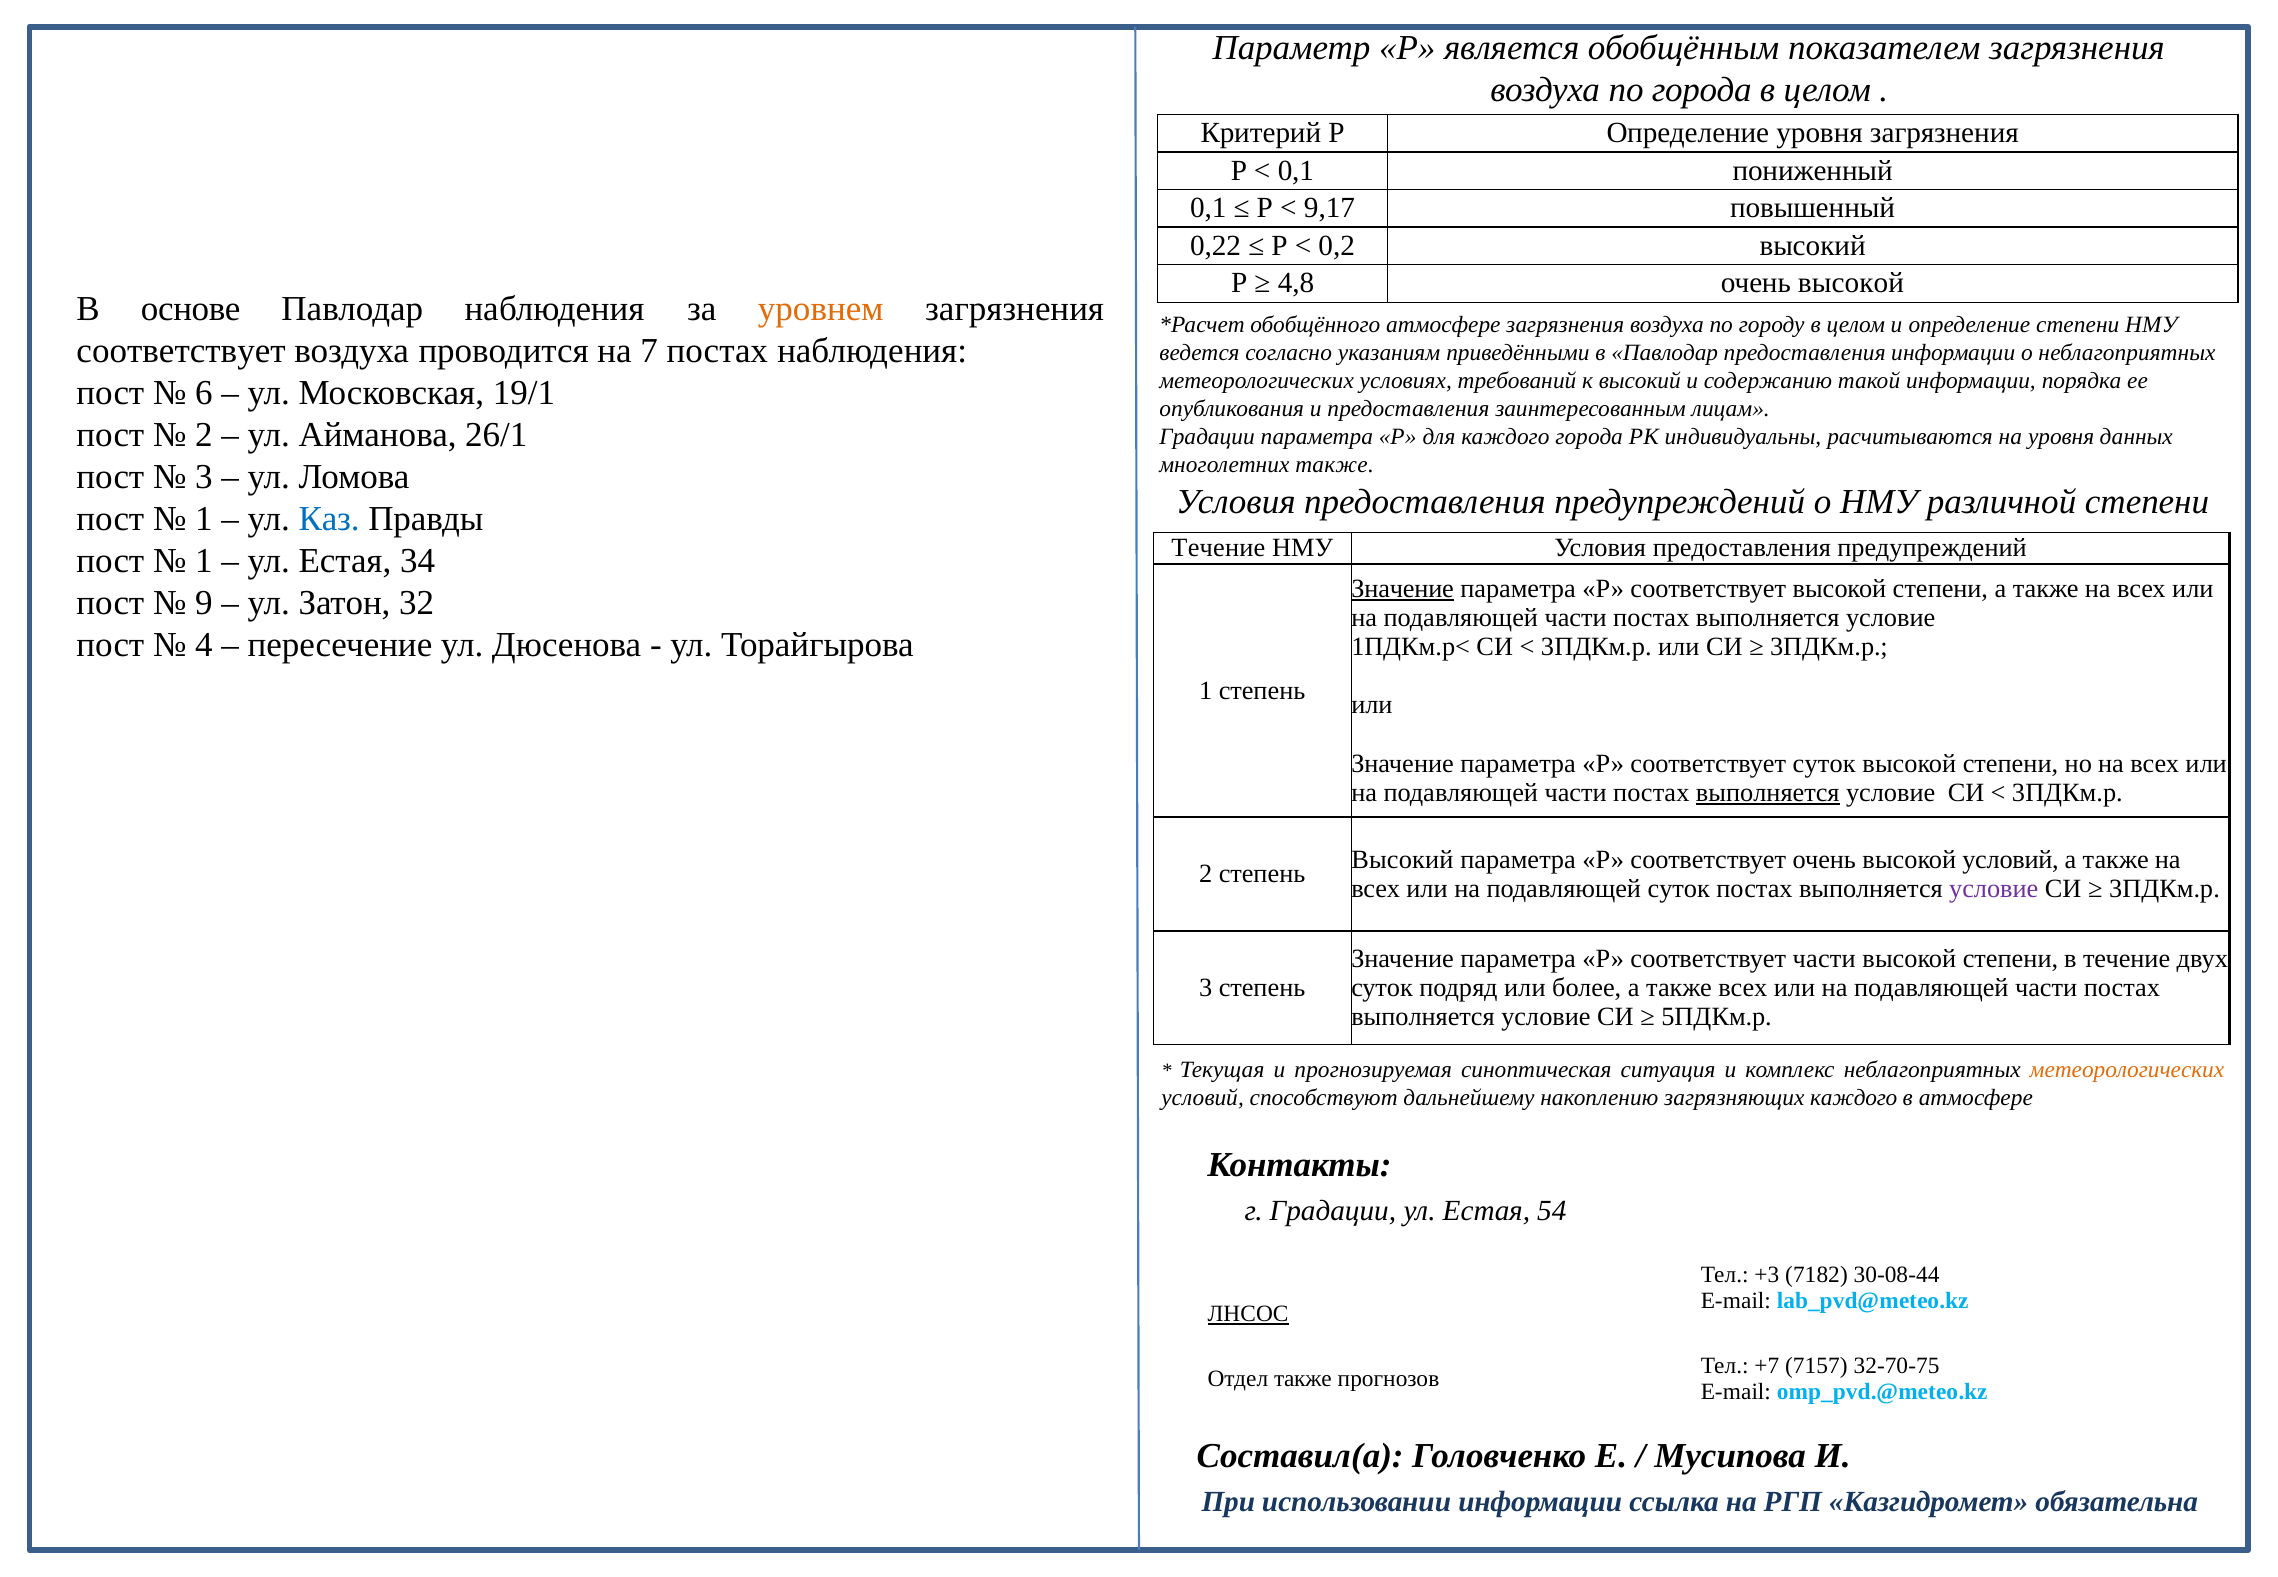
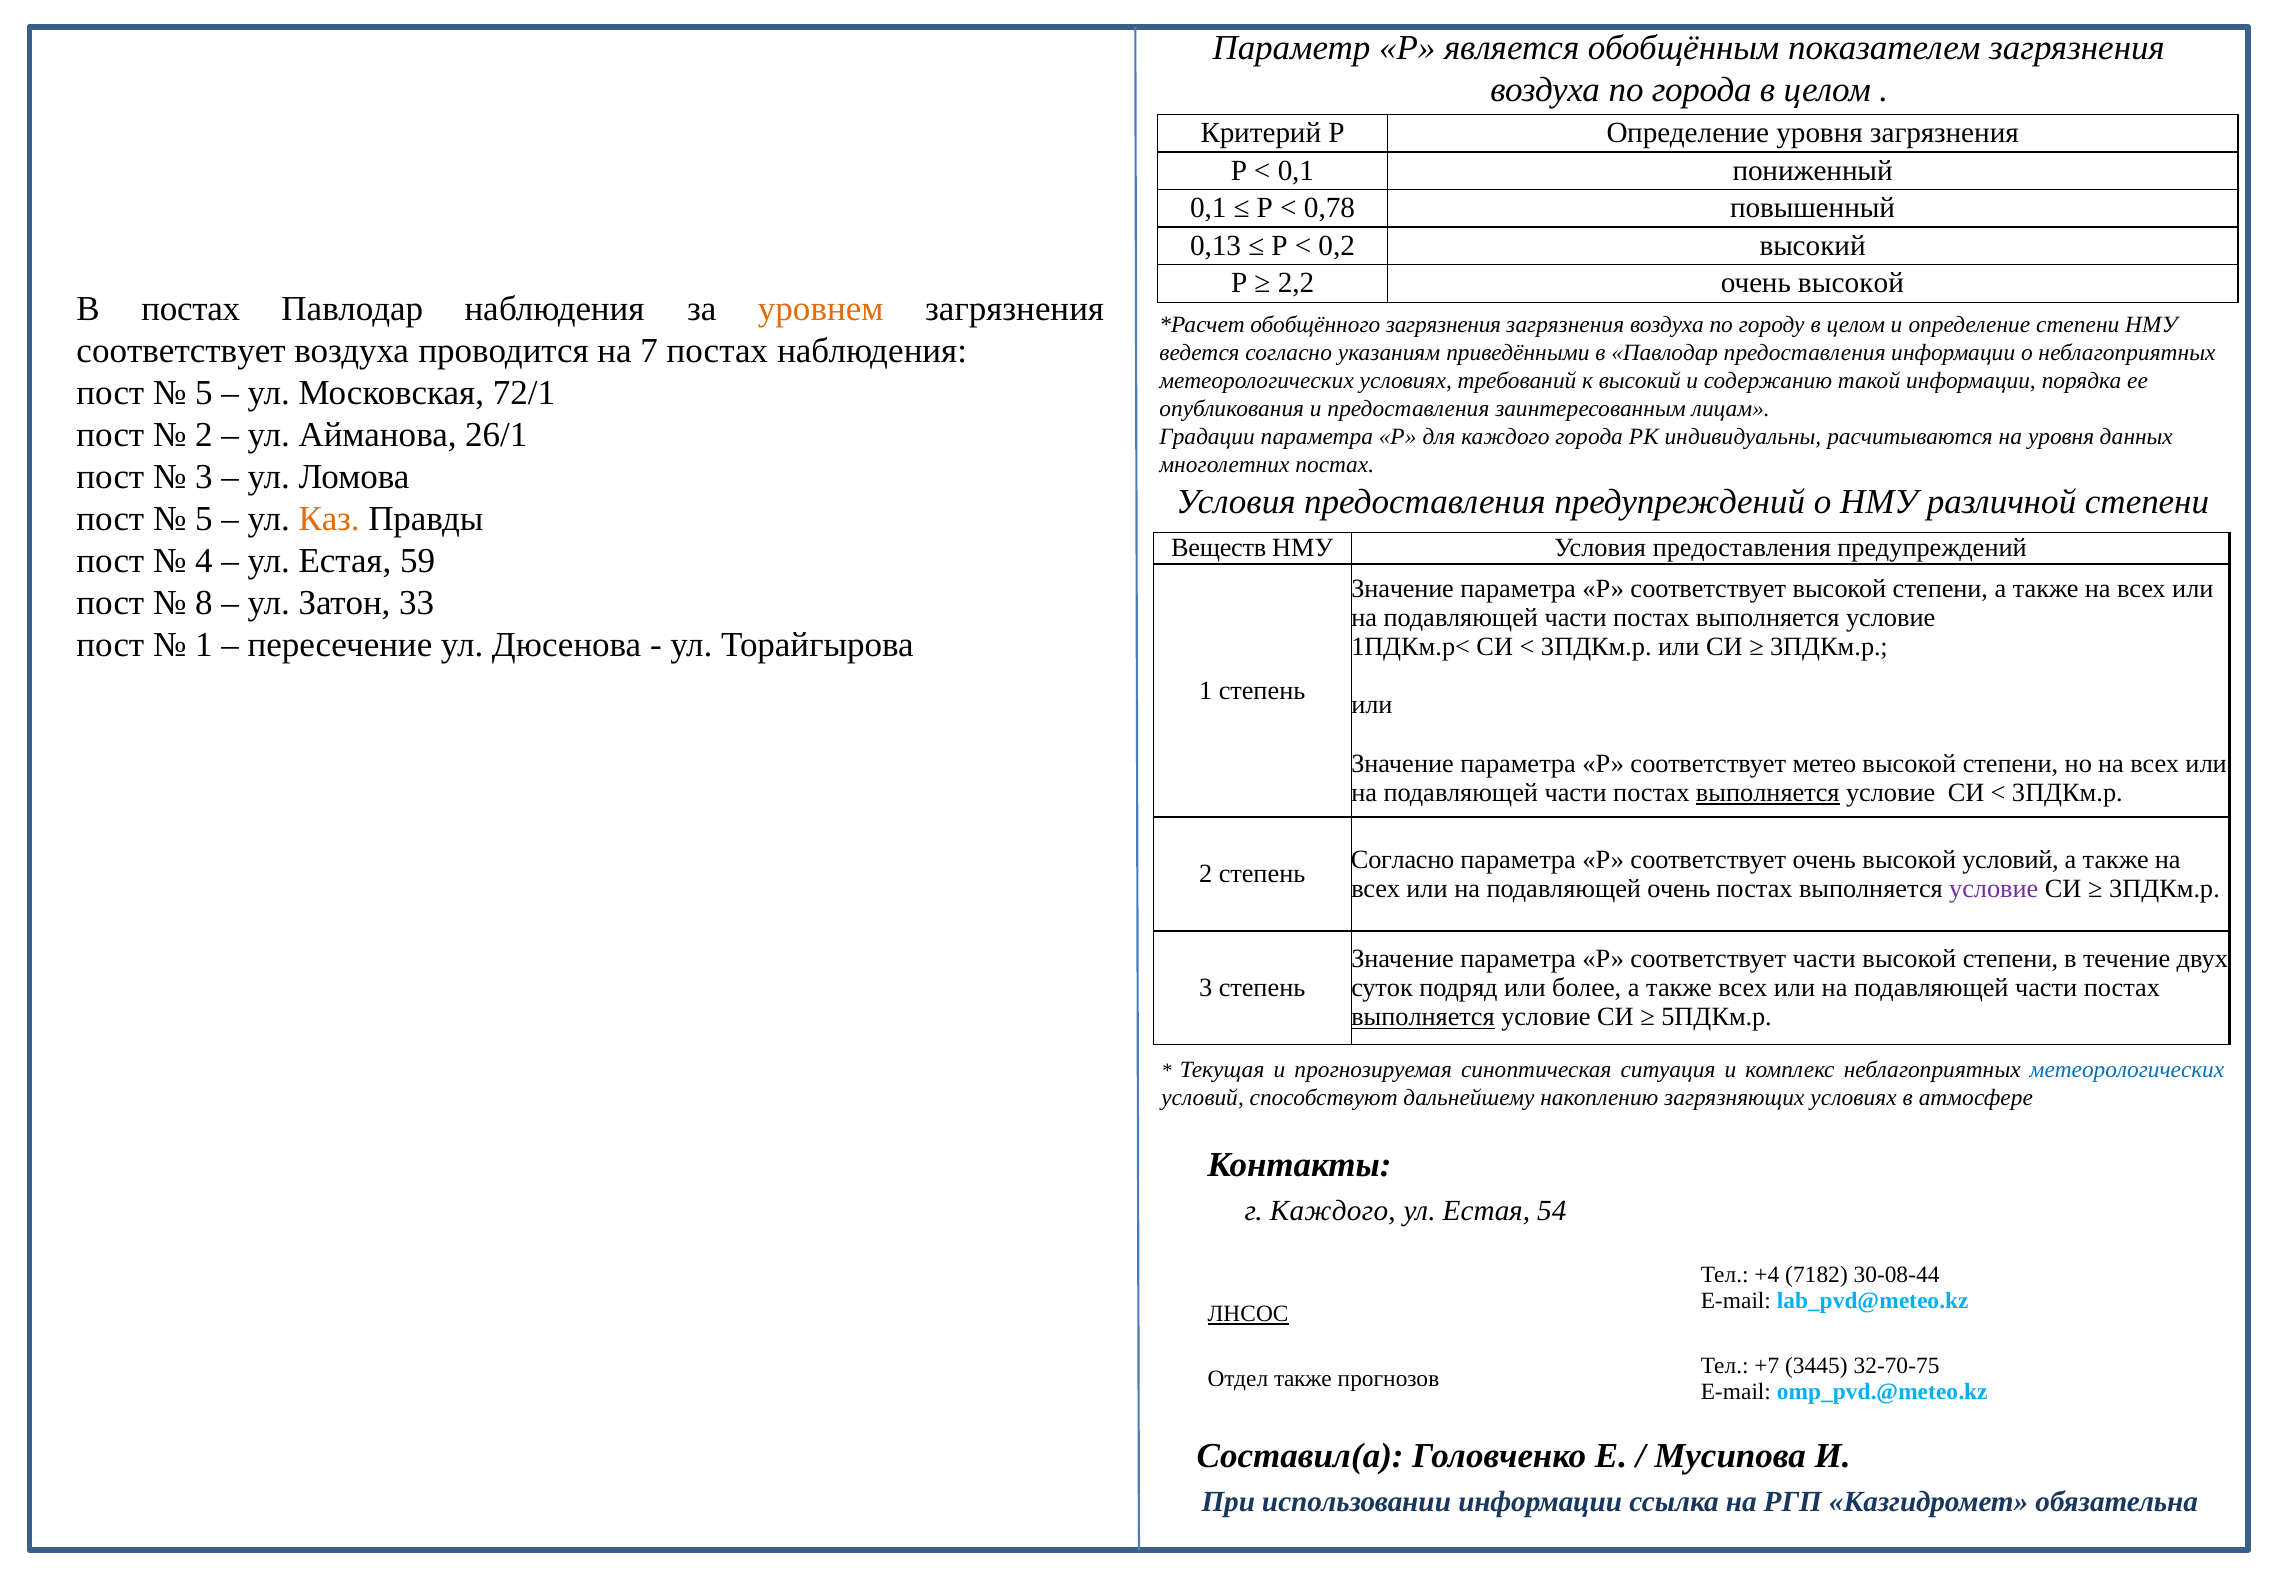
9,17: 9,17 -> 0,78 (1330, 208)
0,22: 0,22 -> 0,13 (1216, 246)
4,8: 4,8 -> 2,2 (1296, 283)
В основе: основе -> постах (191, 309)
обобщённого атмосфере: атмосфере -> загрязнения (1443, 325)
6: 6 -> 5 (204, 393)
19/1: 19/1 -> 72/1 (524, 393)
многолетних также: также -> постах (1335, 465)
1: 1 -> 5 (204, 519)
Каз colour: blue -> orange (329, 519)
Течение: Течение -> Веществ (1219, 548)
1: 1 -> 4 (204, 561)
34: 34 -> 59 (418, 561)
Значение underline: present -> none (1403, 589)
9: 9 -> 8 (204, 603)
32: 32 -> 33 (417, 603)
4: 4 -> 1 (204, 645)
соответствует суток: суток -> метео (1824, 764)
Высокий: Высокий -> Согласно (1403, 860)
подавляющей суток: суток -> очень (1679, 889)
выполняется underline: none -> present (1423, 1017)
метеорологических colour: orange -> blue (2127, 1070)
загрязняющих каждого: каждого -> условиях (1854, 1098)
г Градации: Градации -> Каждого (1333, 1211)
+3: +3 -> +4 (1767, 1275)
7157: 7157 -> 3445 (1816, 1366)
